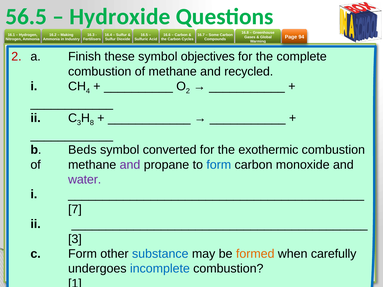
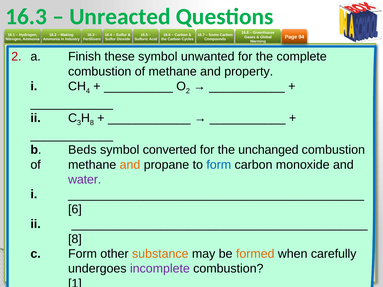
56.5: 56.5 -> 16.3 (26, 17)
Hydroxide: Hydroxide -> Unreacted (120, 17)
objectives: objectives -> unwanted (208, 57)
recycled: recycled -> property (249, 71)
exothermic: exothermic -> unchanged (268, 150)
and colour: purple -> orange (130, 165)
7: 7 -> 6 (75, 209)
3: 3 -> 8 (75, 239)
substance colour: blue -> orange (160, 254)
incomplete colour: blue -> purple (160, 269)
